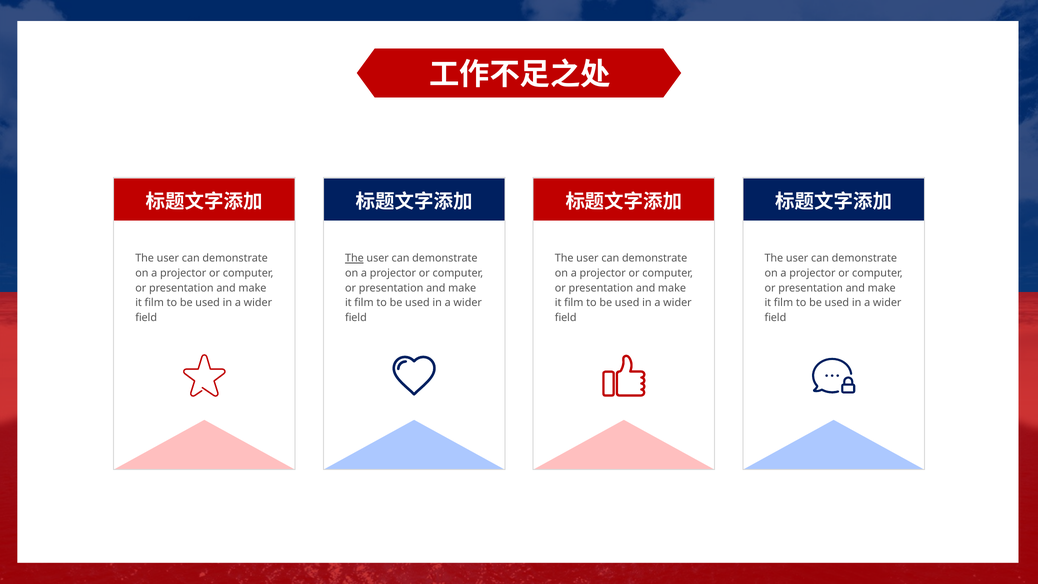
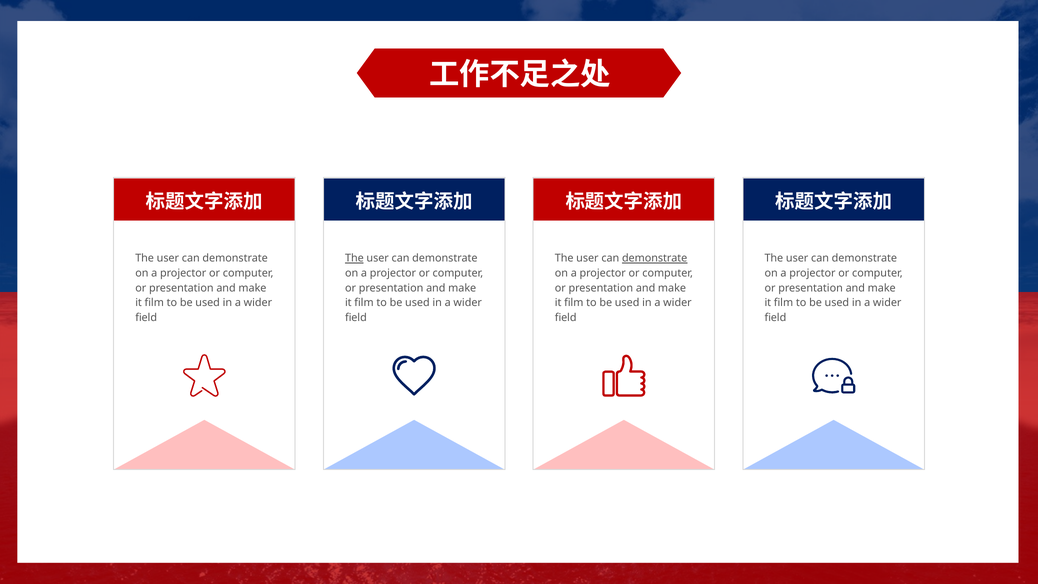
demonstrate underline: none -> present (655, 258)
